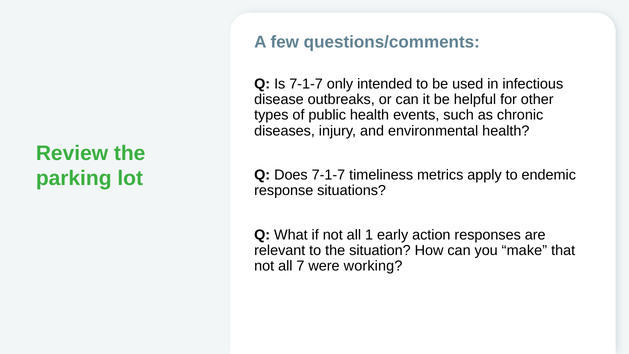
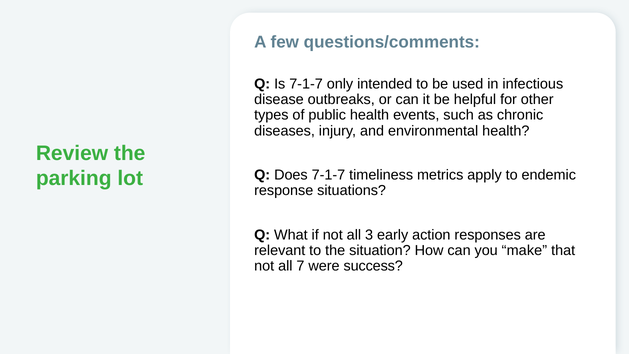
1: 1 -> 3 (369, 235)
working: working -> success (373, 266)
